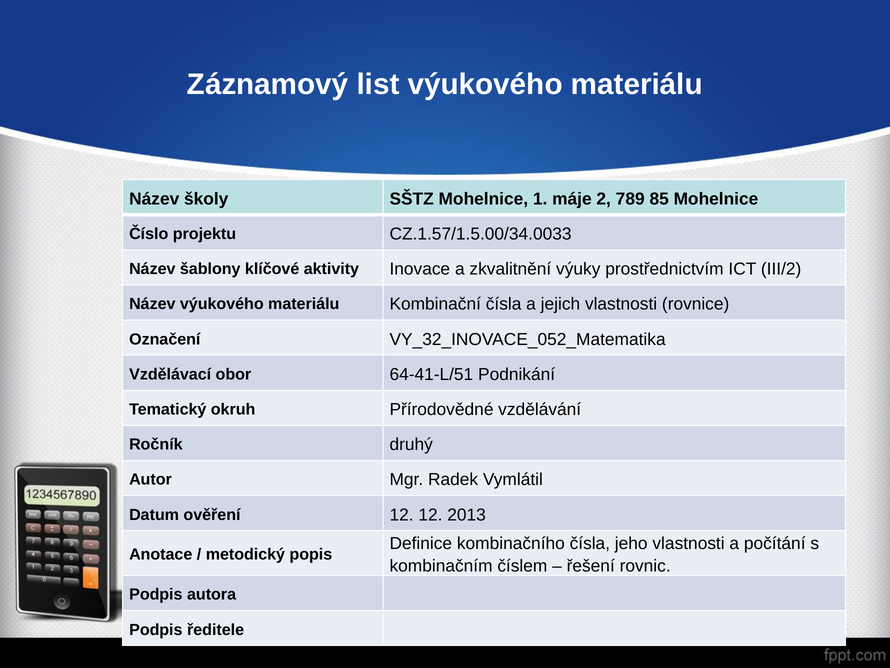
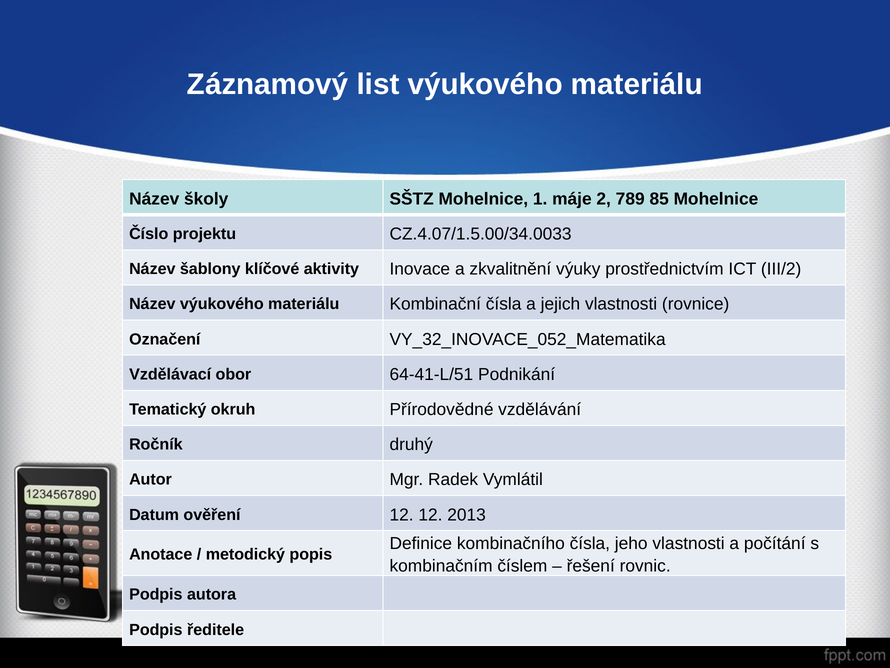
CZ.1.57/1.5.00/34.0033: CZ.1.57/1.5.00/34.0033 -> CZ.4.07/1.5.00/34.0033 (481, 234)
